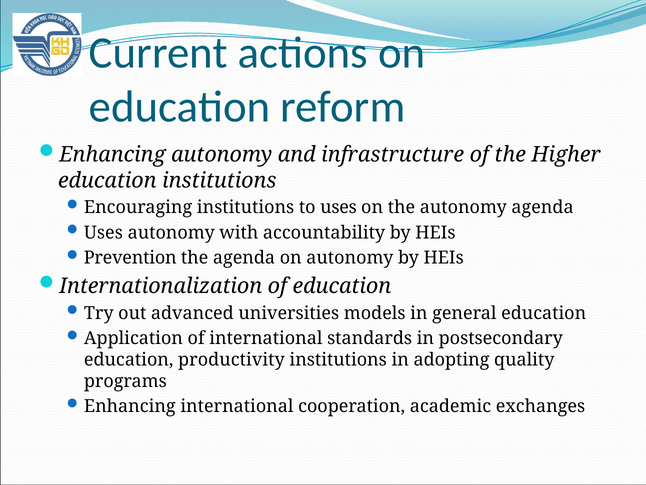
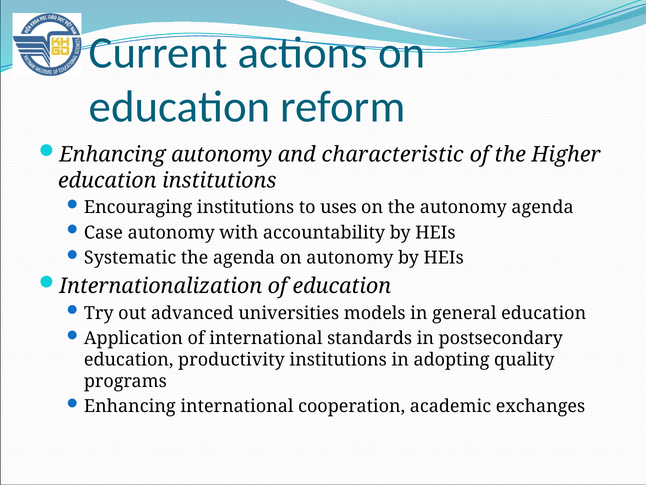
infrastructure: infrastructure -> characteristic (393, 154)
Uses: Uses -> Case (103, 232)
Prevention: Prevention -> Systematic (130, 257)
